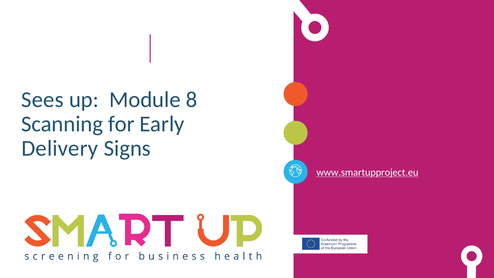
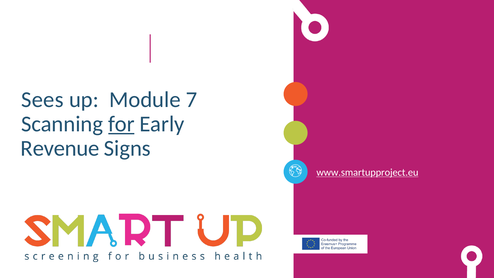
8: 8 -> 7 (191, 100)
for underline: none -> present (121, 124)
Delivery: Delivery -> Revenue (60, 148)
